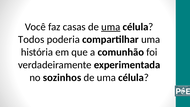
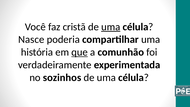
casas: casas -> cristã (74, 27)
Todos: Todos -> Nasce (31, 39)
que underline: none -> present (80, 52)
